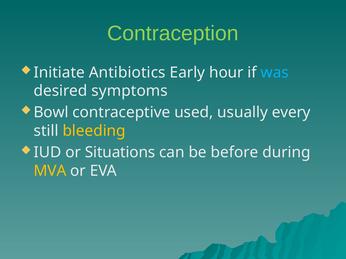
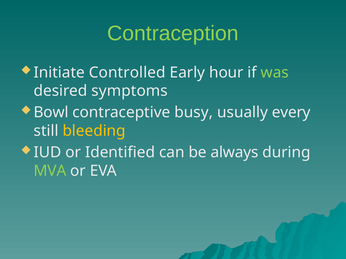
Antibiotics: Antibiotics -> Controlled (127, 73)
was colour: light blue -> light green (275, 73)
used: used -> busy (194, 113)
Situations: Situations -> Identified (120, 153)
before: before -> always (235, 153)
MVA colour: yellow -> light green (50, 171)
